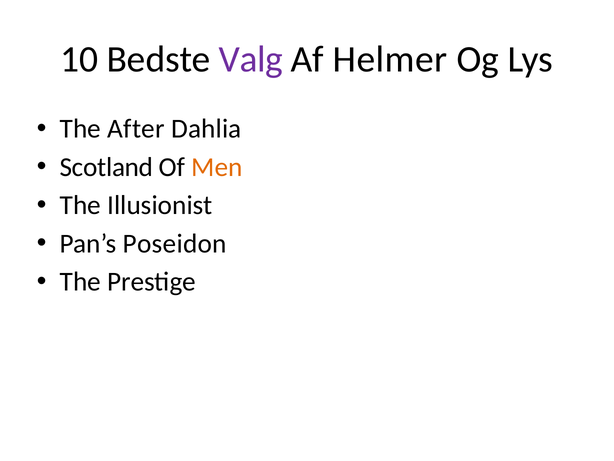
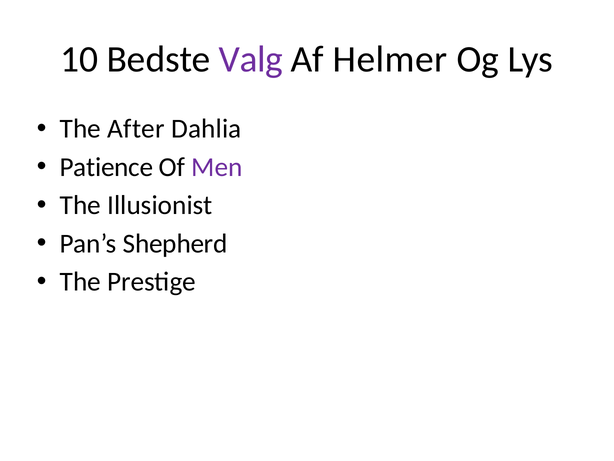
Scotland: Scotland -> Patience (106, 167)
Men colour: orange -> purple (217, 167)
Poseidon: Poseidon -> Shepherd (175, 243)
